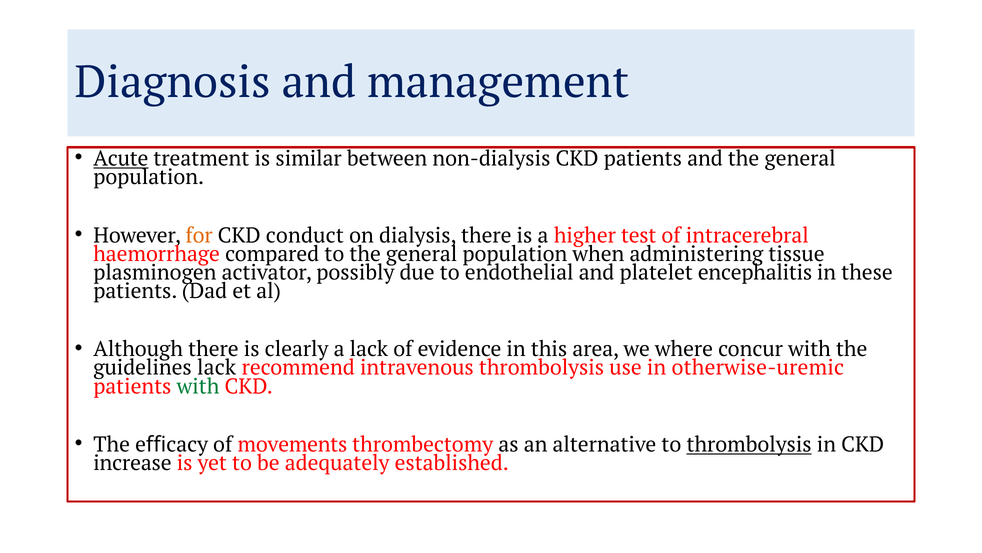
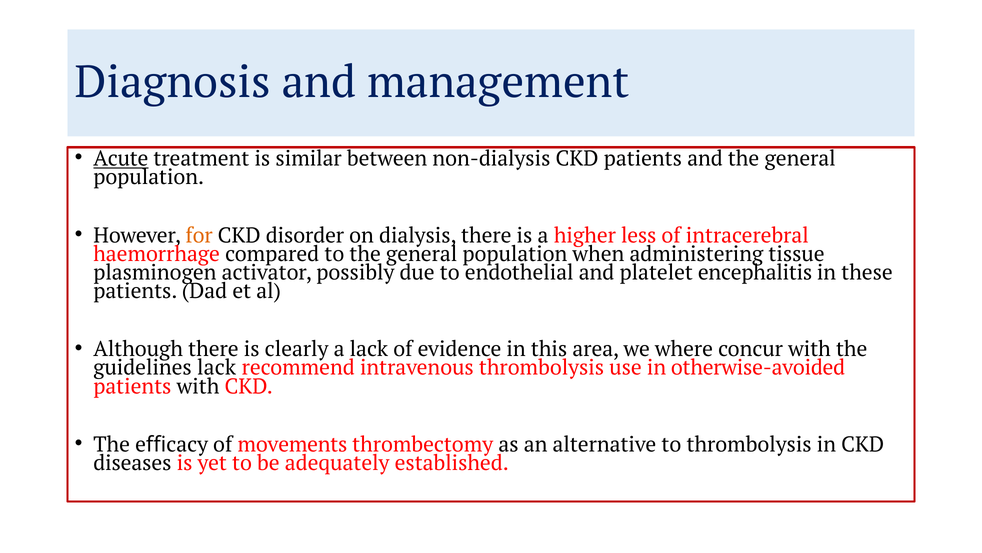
conduct: conduct -> disorder (305, 235)
test: test -> less (639, 235)
otherwise-uremic: otherwise-uremic -> otherwise-avoided (758, 367)
with colour: green -> black (198, 386)
thrombolysis underline: present -> none (749, 444)
increase: increase -> diseases (132, 463)
